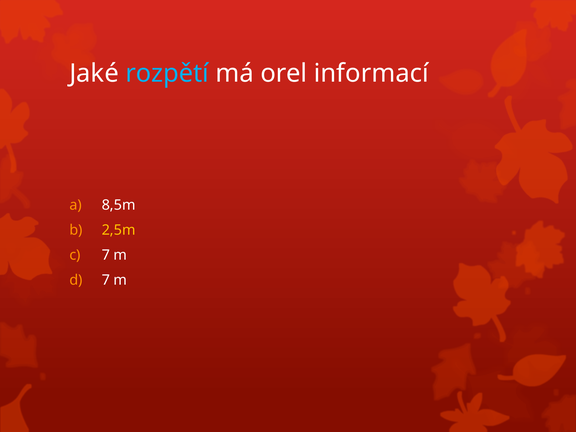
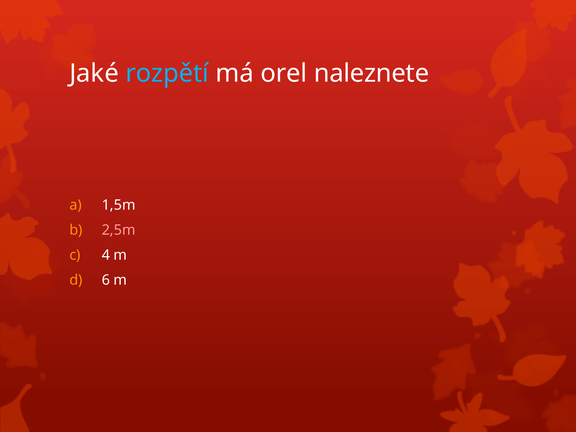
informací: informací -> naleznete (371, 73)
8,5m: 8,5m -> 1,5m (119, 205)
2,5m colour: yellow -> pink (119, 230)
7: 7 -> 4 (106, 255)
7: 7 -> 6 (106, 280)
